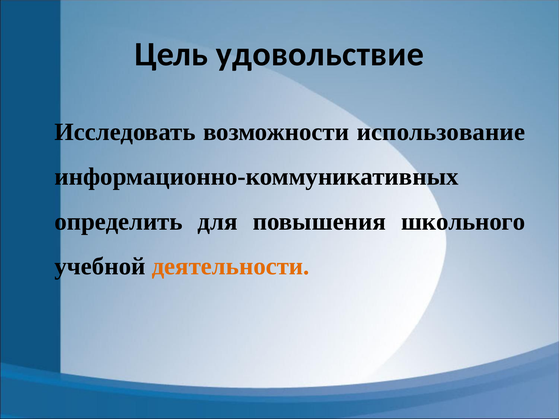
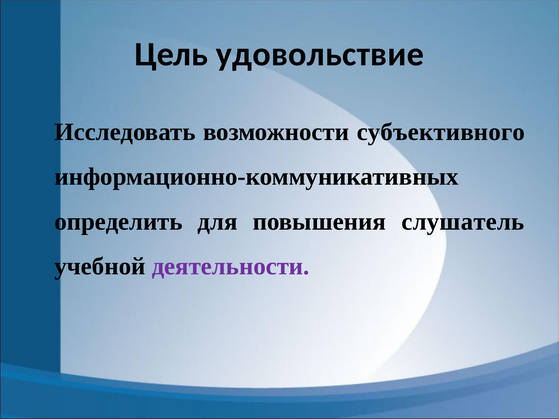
использование: использование -> субъективного (441, 132)
школьного: школьного -> слушатель (463, 222)
деятельности colour: orange -> purple (231, 266)
